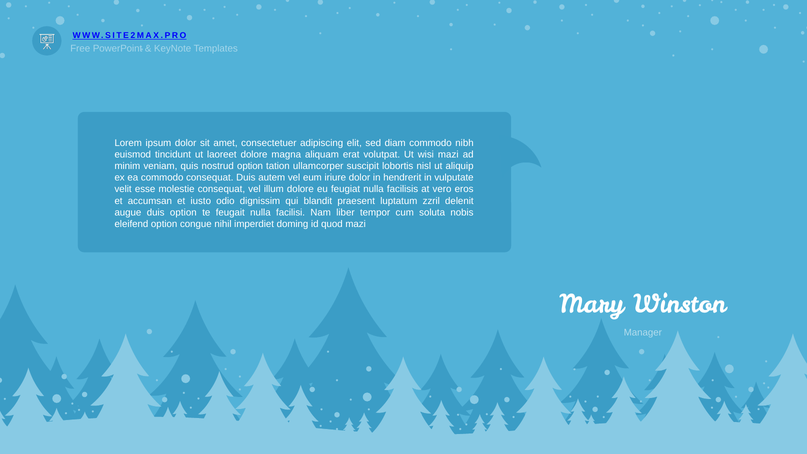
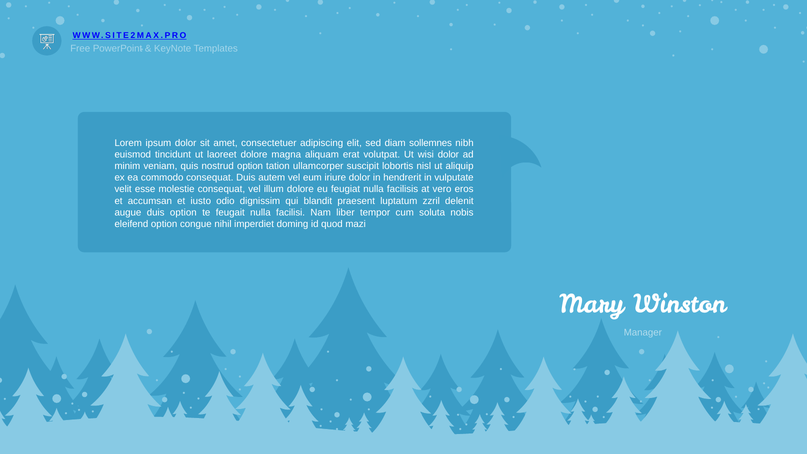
diam commodo: commodo -> sollemnes (431, 143)
wisi mazi: mazi -> dolor (448, 154)
